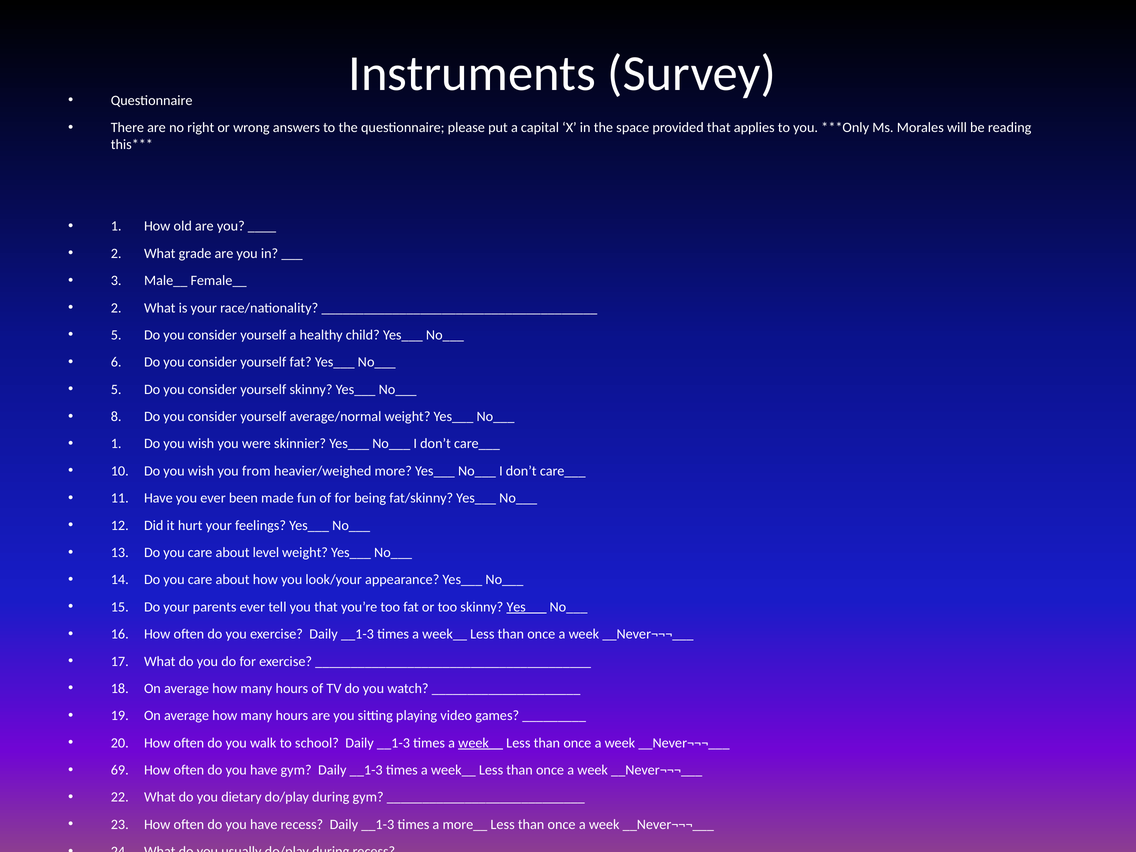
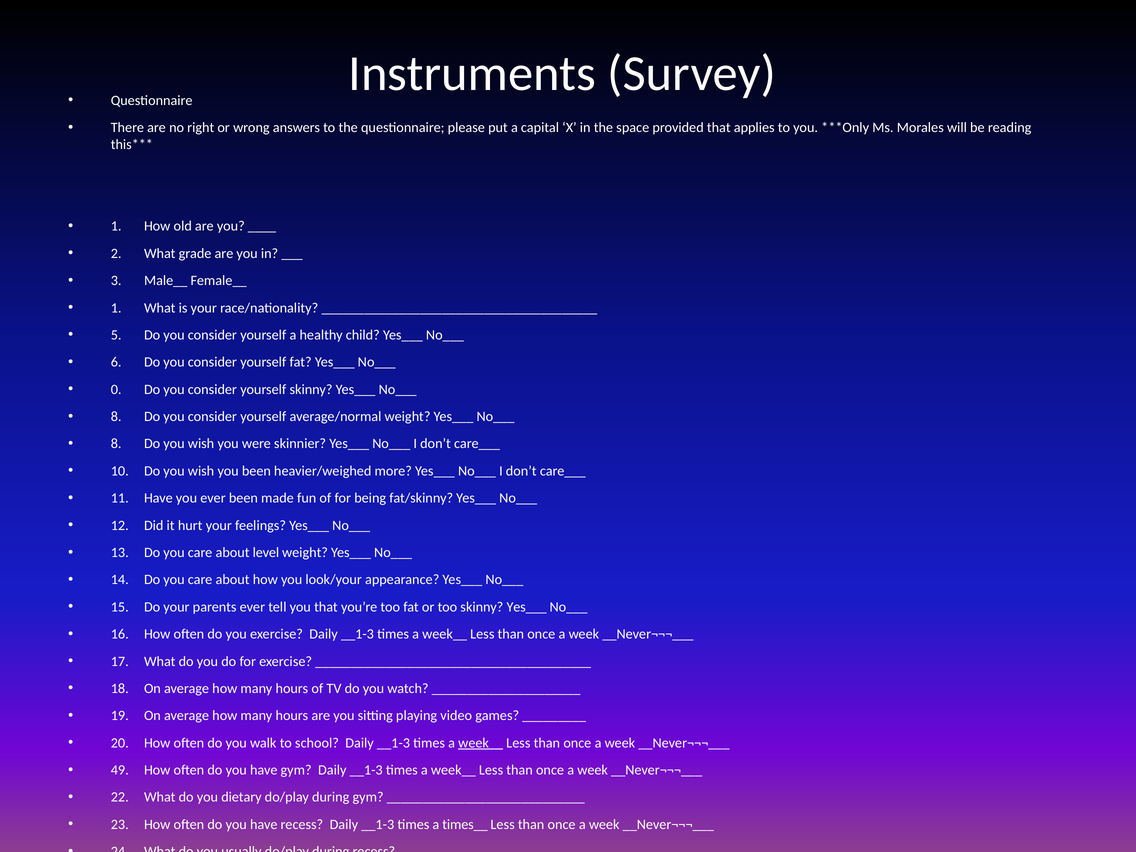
2: 2 -> 1 (116, 308)
5: 5 -> 0 (116, 389)
1: 1 -> 8 (116, 444)
you from: from -> been (256, 471)
Yes___ underline: present -> none (527, 607)
69: 69 -> 49 (120, 770)
more__: more__ -> times__ (465, 824)
